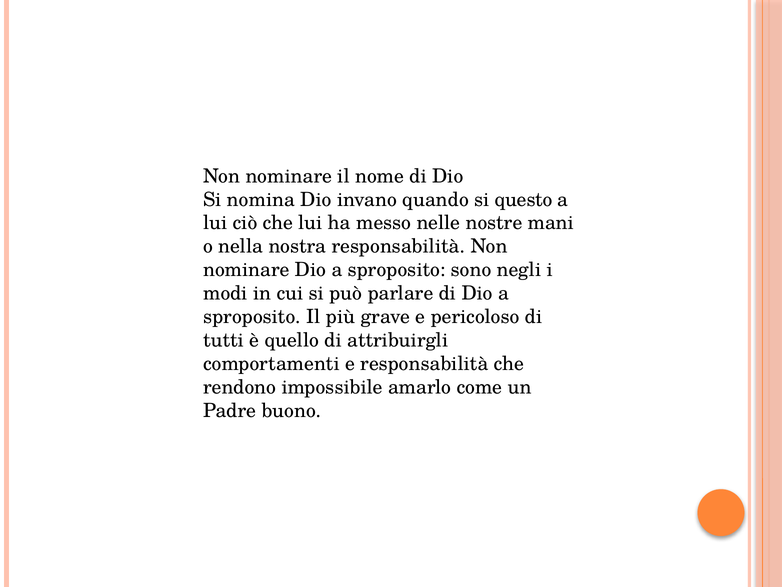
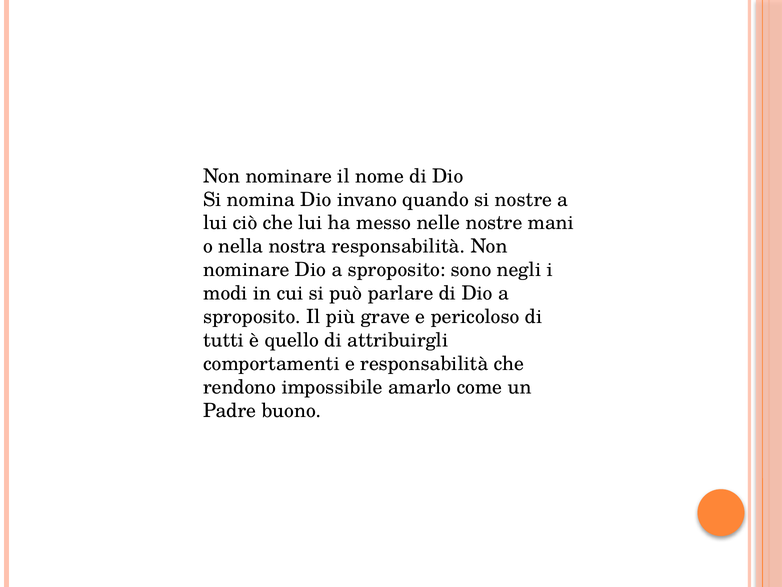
si questo: questo -> nostre (523, 199)
